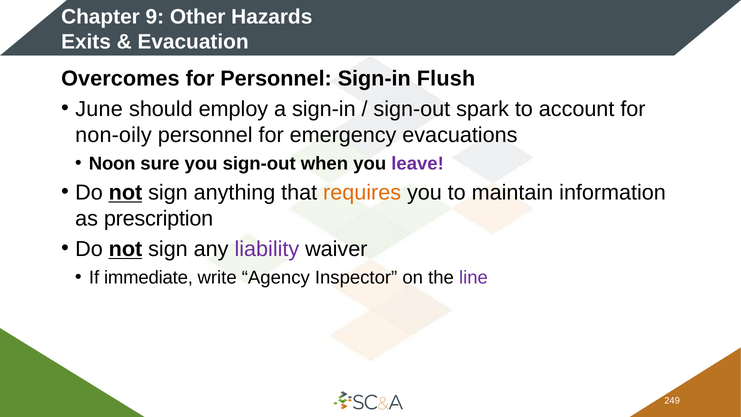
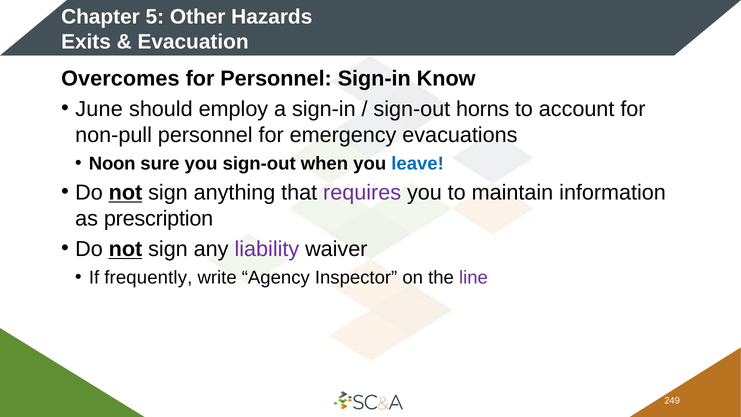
9: 9 -> 5 (155, 17)
Flush: Flush -> Know (446, 78)
spark: spark -> horns (483, 109)
non-oily: non-oily -> non-pull (114, 135)
leave colour: purple -> blue (418, 163)
requires colour: orange -> purple (362, 192)
immediate: immediate -> frequently (148, 277)
